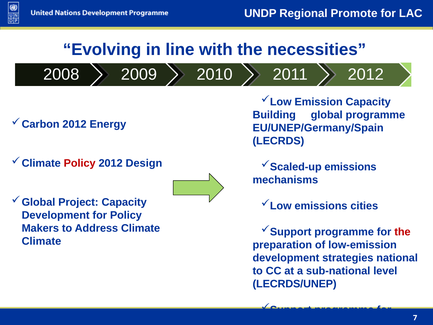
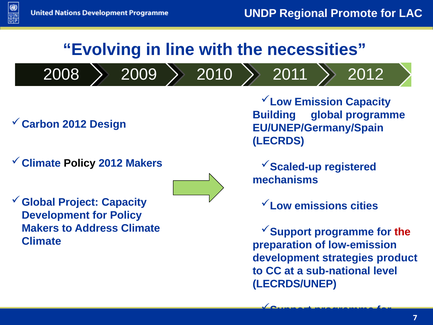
Energy: Energy -> Design (108, 124)
Policy colour: red -> black (80, 163)
2012 Design: Design -> Makers (144, 163)
emissions: emissions -> registered (350, 167)
strategies national: national -> product (397, 258)
